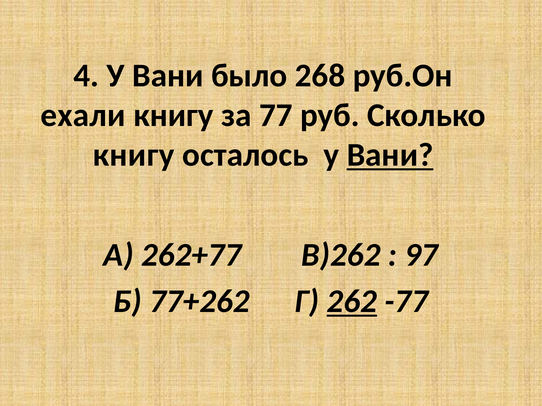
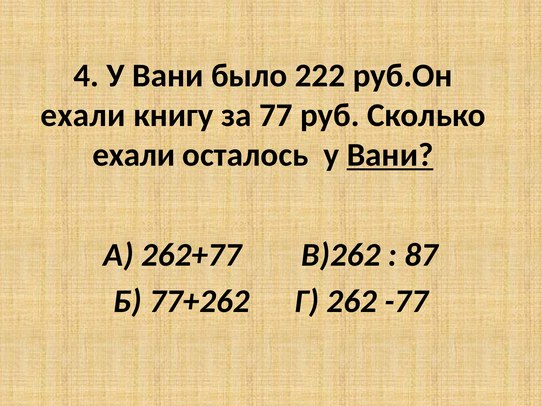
268: 268 -> 222 (320, 76)
книгу: книгу -> ехали (134, 155)
97: 97 -> 87 (421, 255)
262 underline: present -> none (352, 302)
